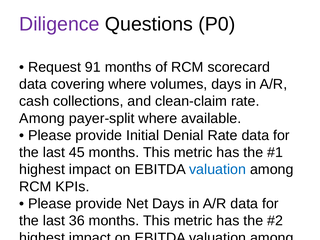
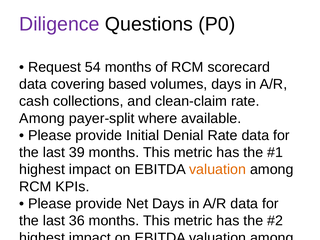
91: 91 -> 54 (93, 67)
covering where: where -> based (128, 84)
45: 45 -> 39 (77, 152)
valuation colour: blue -> orange (218, 170)
